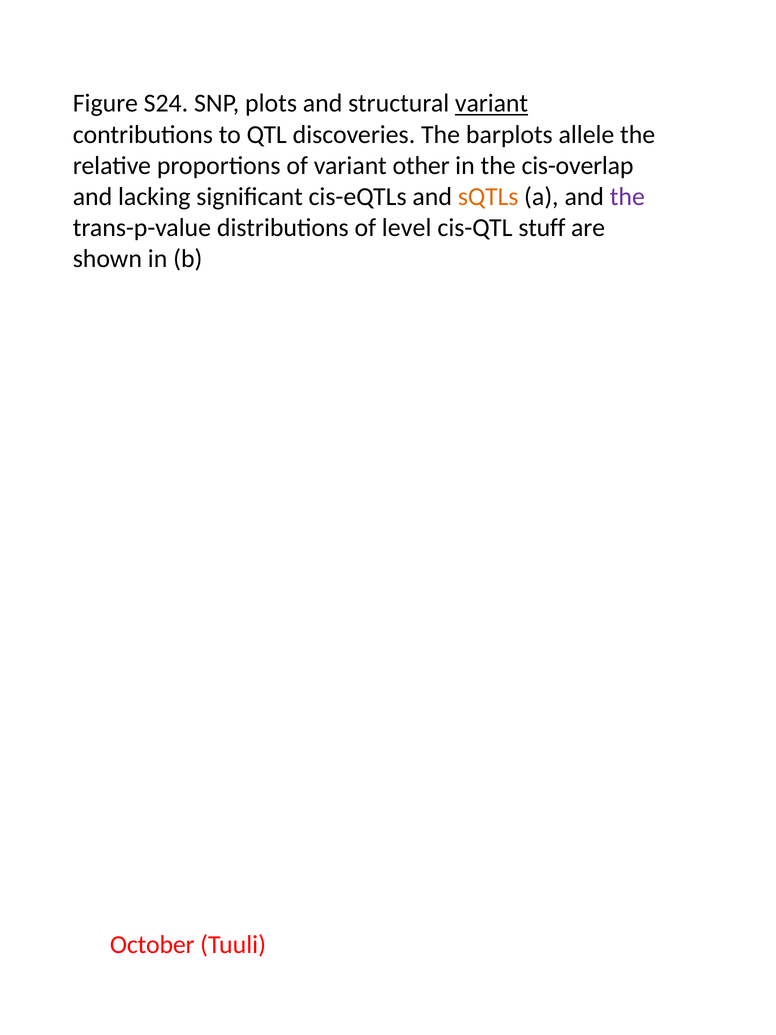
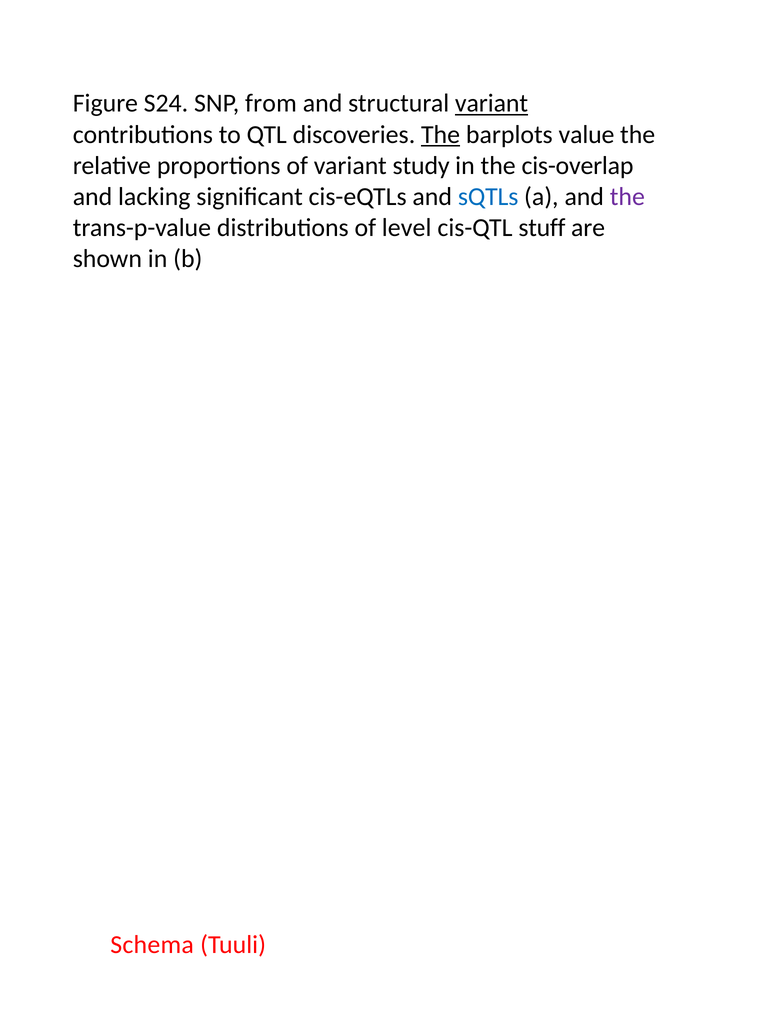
plots: plots -> from (271, 103)
The underline: none -> present (441, 134)
allele: allele -> value (587, 134)
other: other -> study (421, 165)
sQTLs colour: orange -> blue (488, 197)
October: October -> Schema (152, 944)
